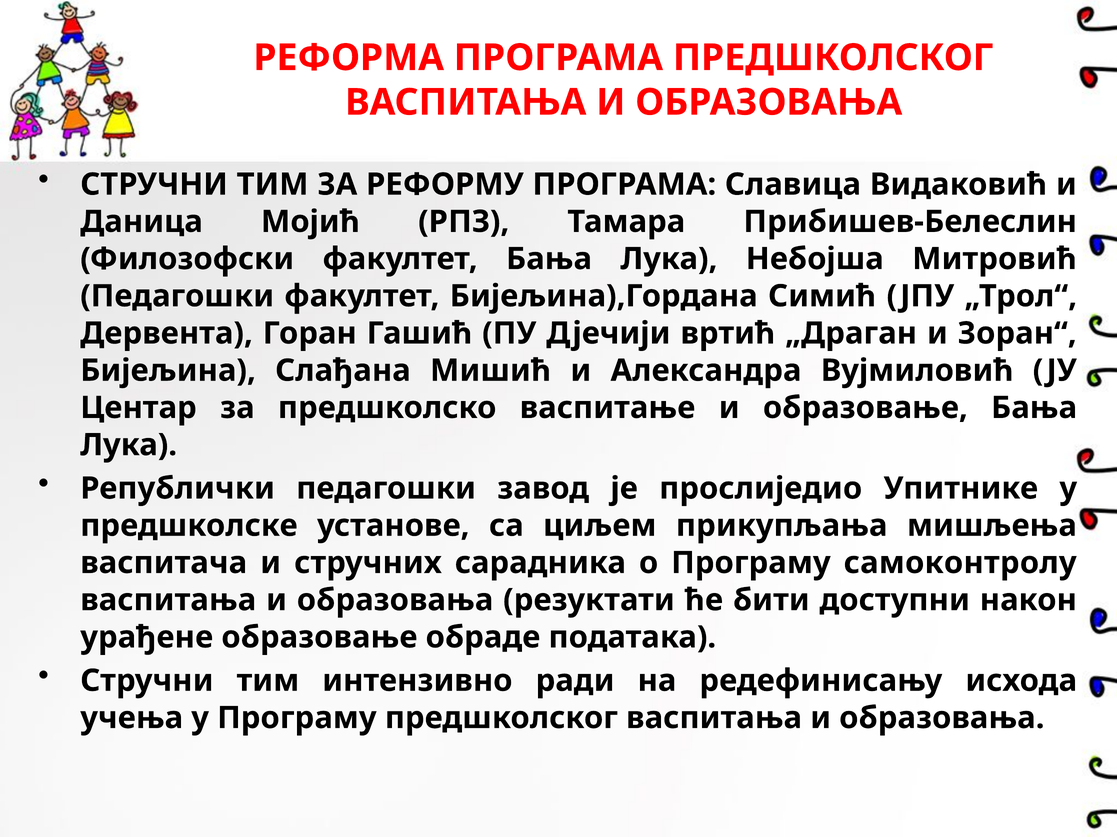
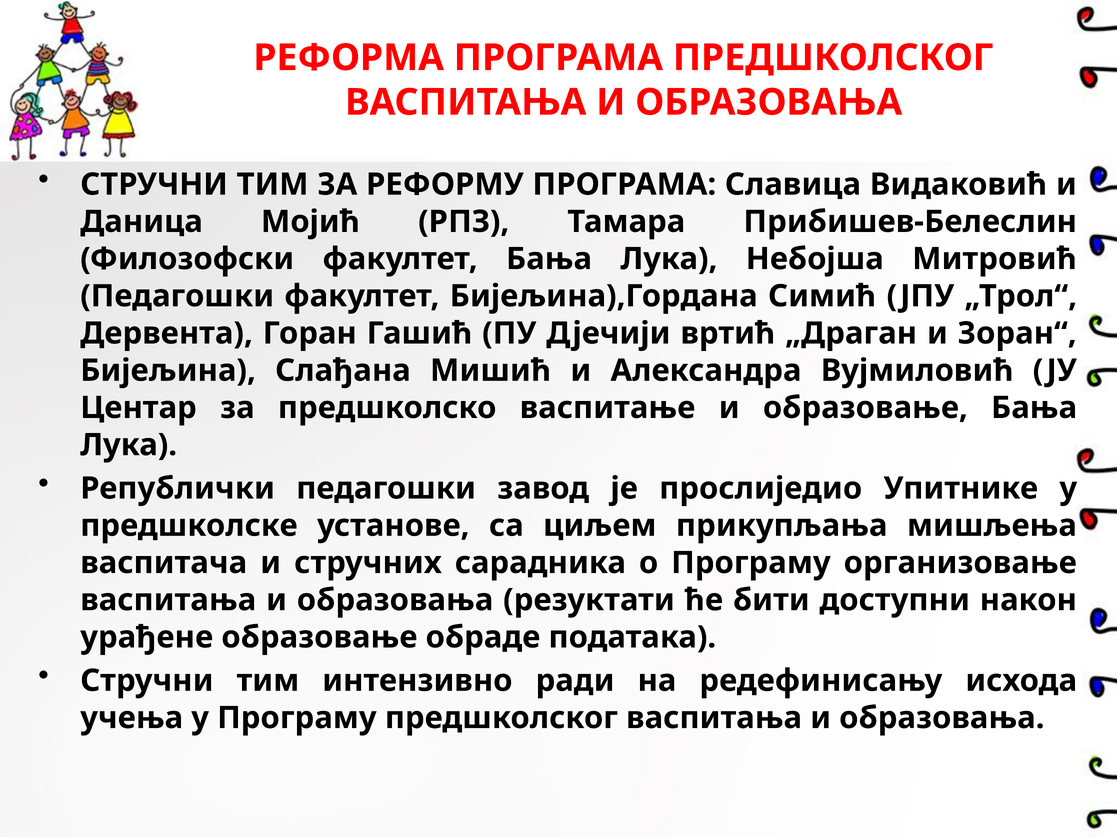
самоконтролу: самоконтролу -> организовање (960, 563)
